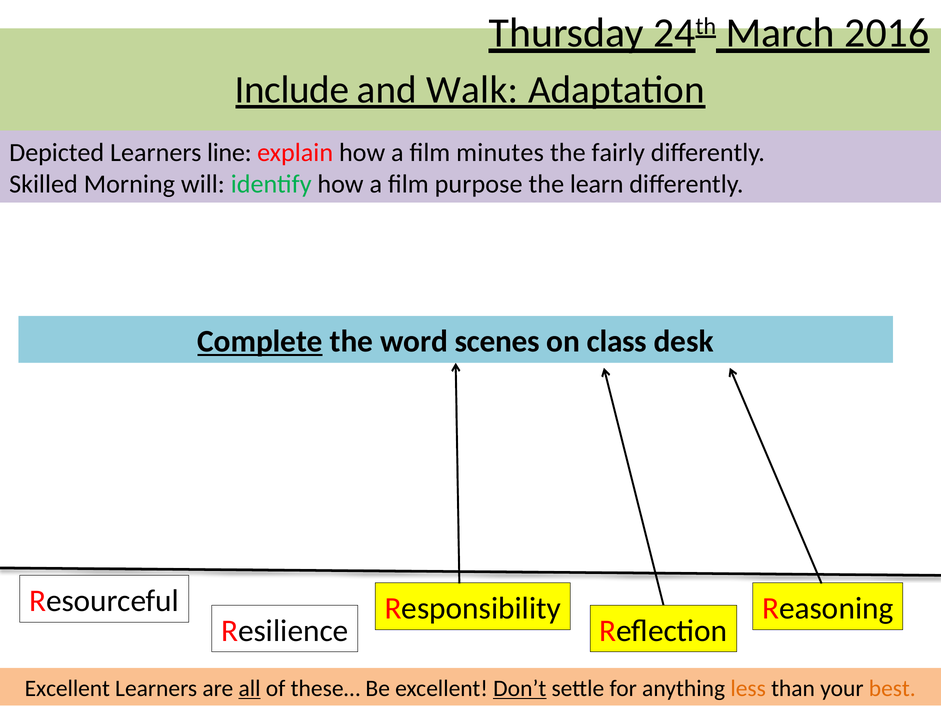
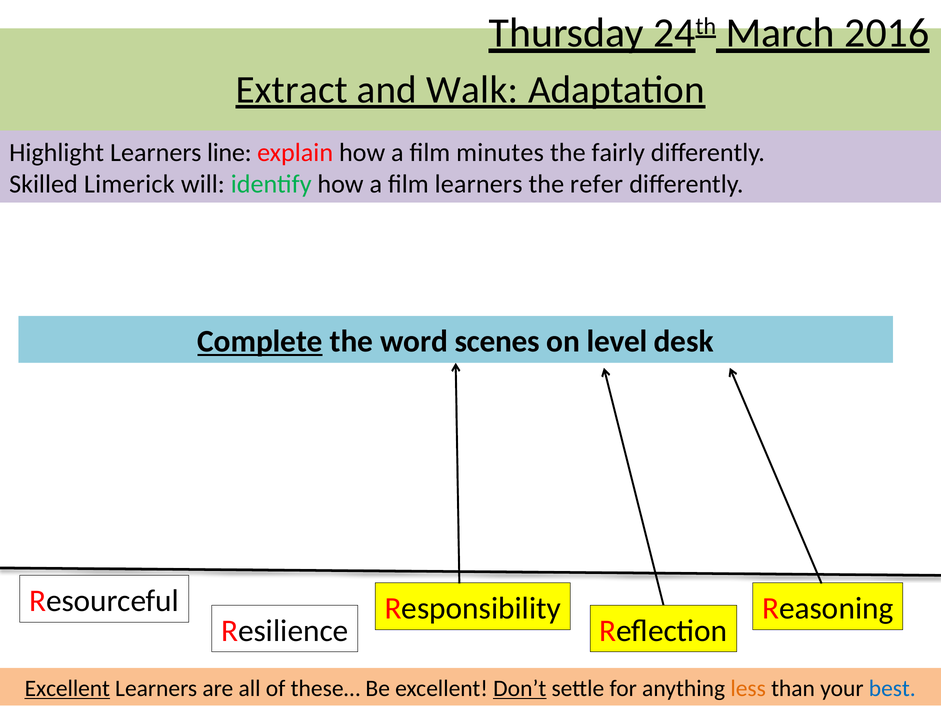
Include: Include -> Extract (292, 90)
Depicted: Depicted -> Highlight (57, 153)
Morning: Morning -> Limerick (129, 184)
film purpose: purpose -> learners (479, 184)
learn: learn -> refer (597, 184)
class: class -> level (617, 341)
Excellent underline: none -> present (67, 688)
all underline: present -> none (250, 688)
best colour: orange -> blue (892, 688)
